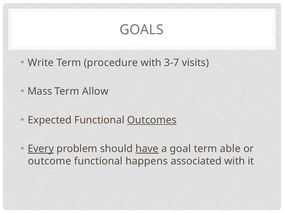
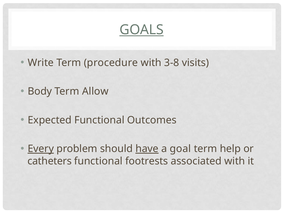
GOALS underline: none -> present (142, 30)
3-7: 3-7 -> 3-8 (172, 63)
Mass: Mass -> Body (40, 91)
Outcomes underline: present -> none (152, 120)
able: able -> help (230, 149)
outcome: outcome -> catheters (50, 161)
happens: happens -> footrests (147, 161)
